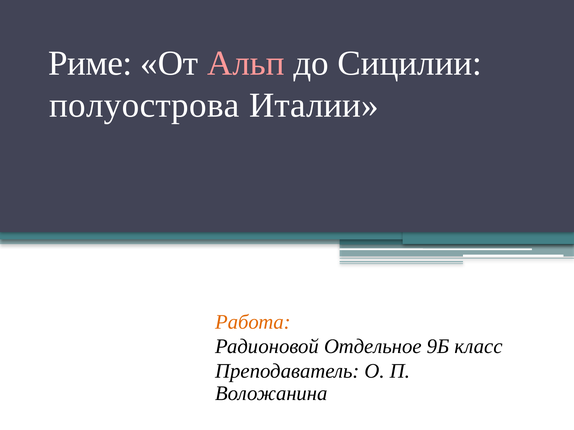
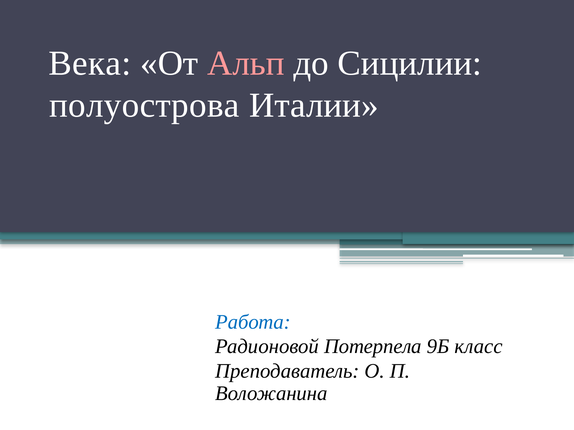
Риме: Риме -> Века (90, 63)
Работа colour: orange -> blue (253, 322)
Отдельное: Отдельное -> Потерпела (373, 347)
